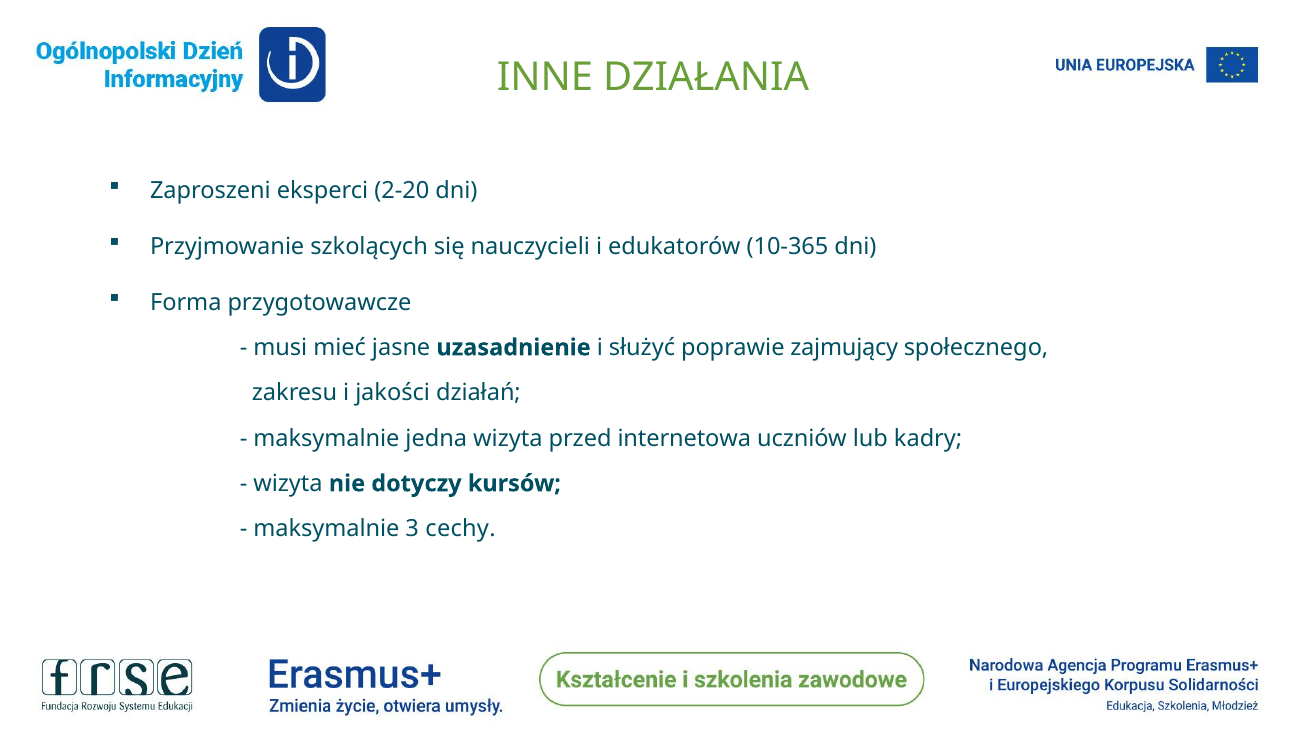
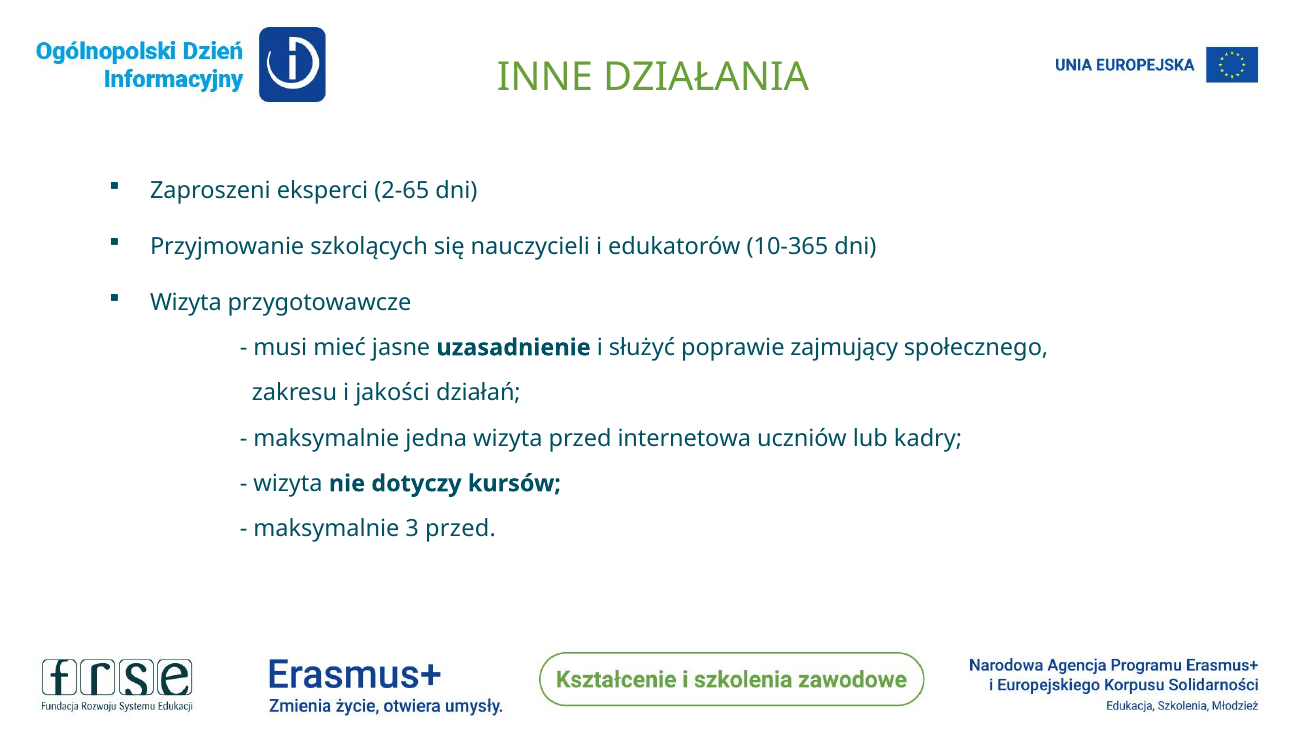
2-20: 2-20 -> 2-65 (402, 191)
Forma: Forma -> Wizyta (186, 302)
3 cechy: cechy -> przed (461, 529)
